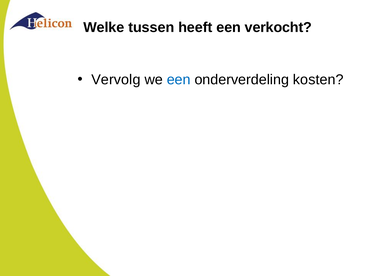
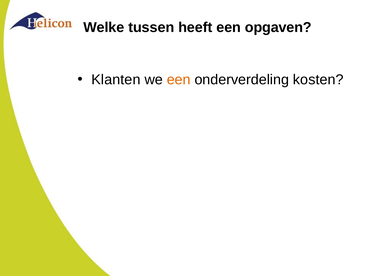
verkocht: verkocht -> opgaven (278, 27)
Vervolg: Vervolg -> Klanten (116, 80)
een colour: blue -> orange (179, 80)
